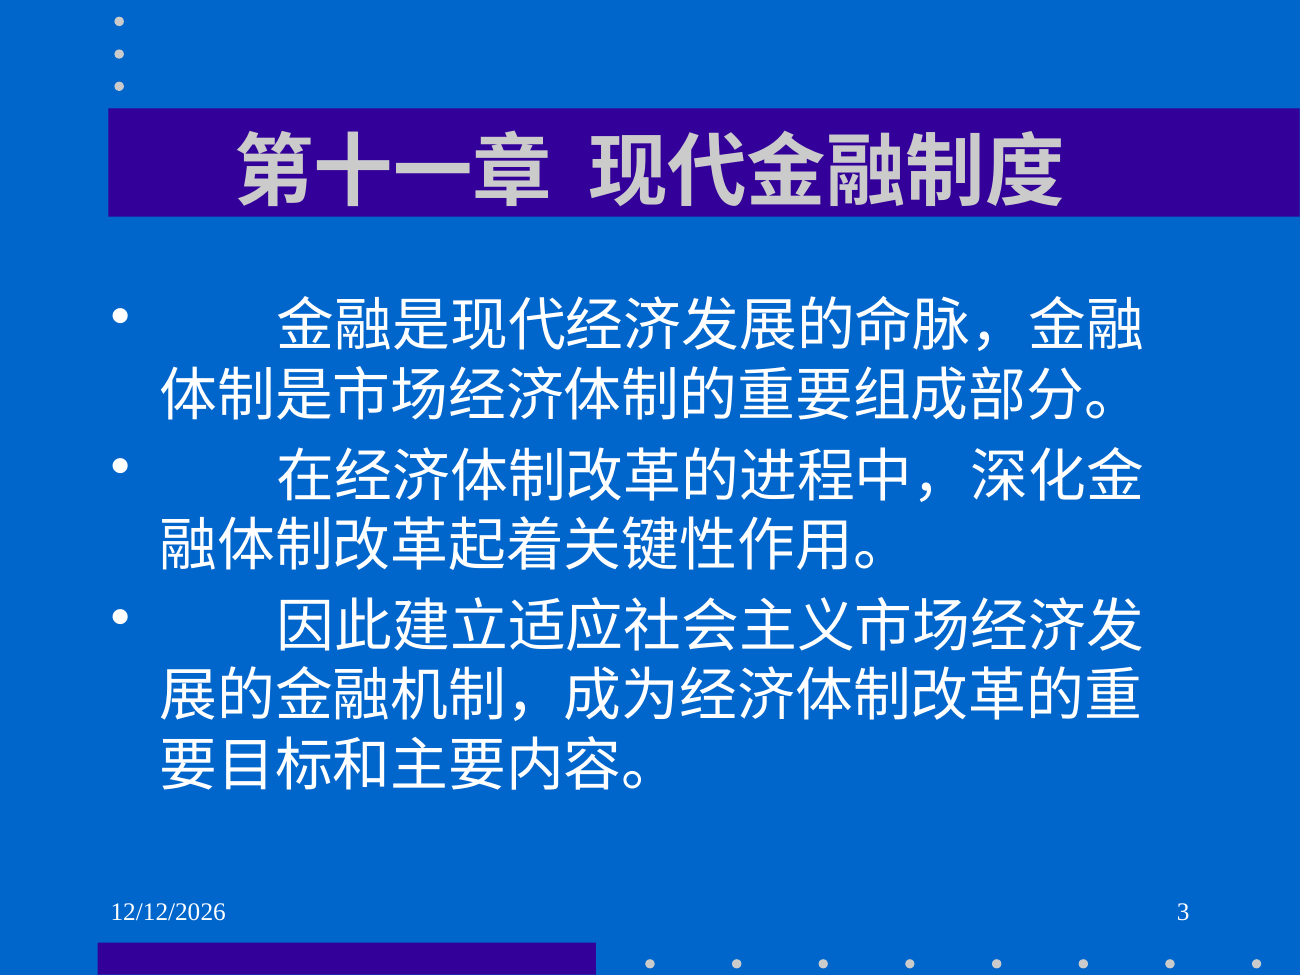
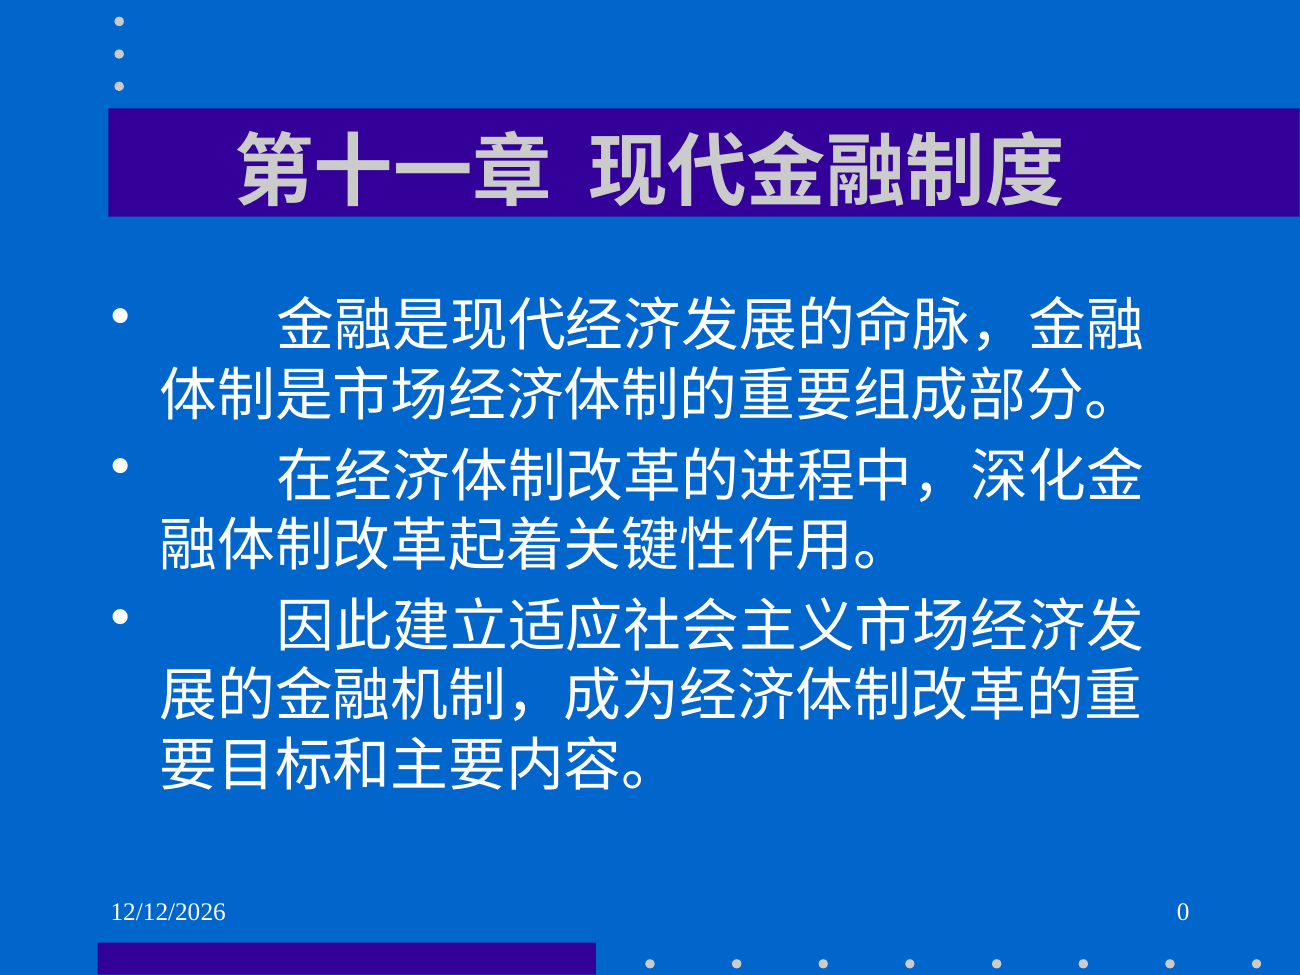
3: 3 -> 0 (1183, 912)
